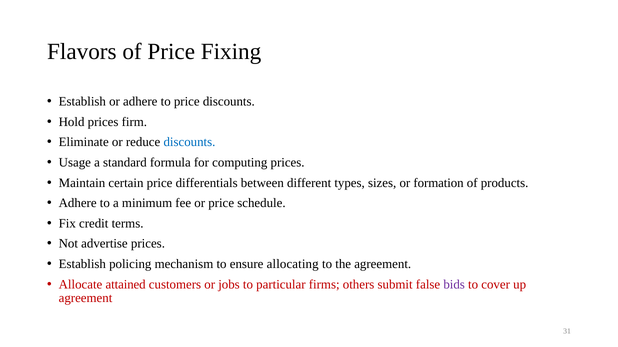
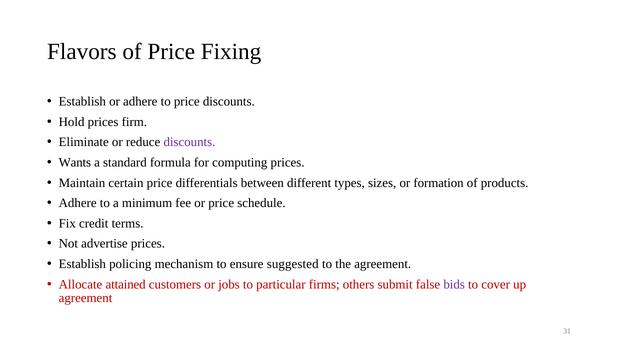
discounts colour: blue -> purple (189, 142)
Usage: Usage -> Wants (75, 163)
allocating: allocating -> suggested (293, 265)
